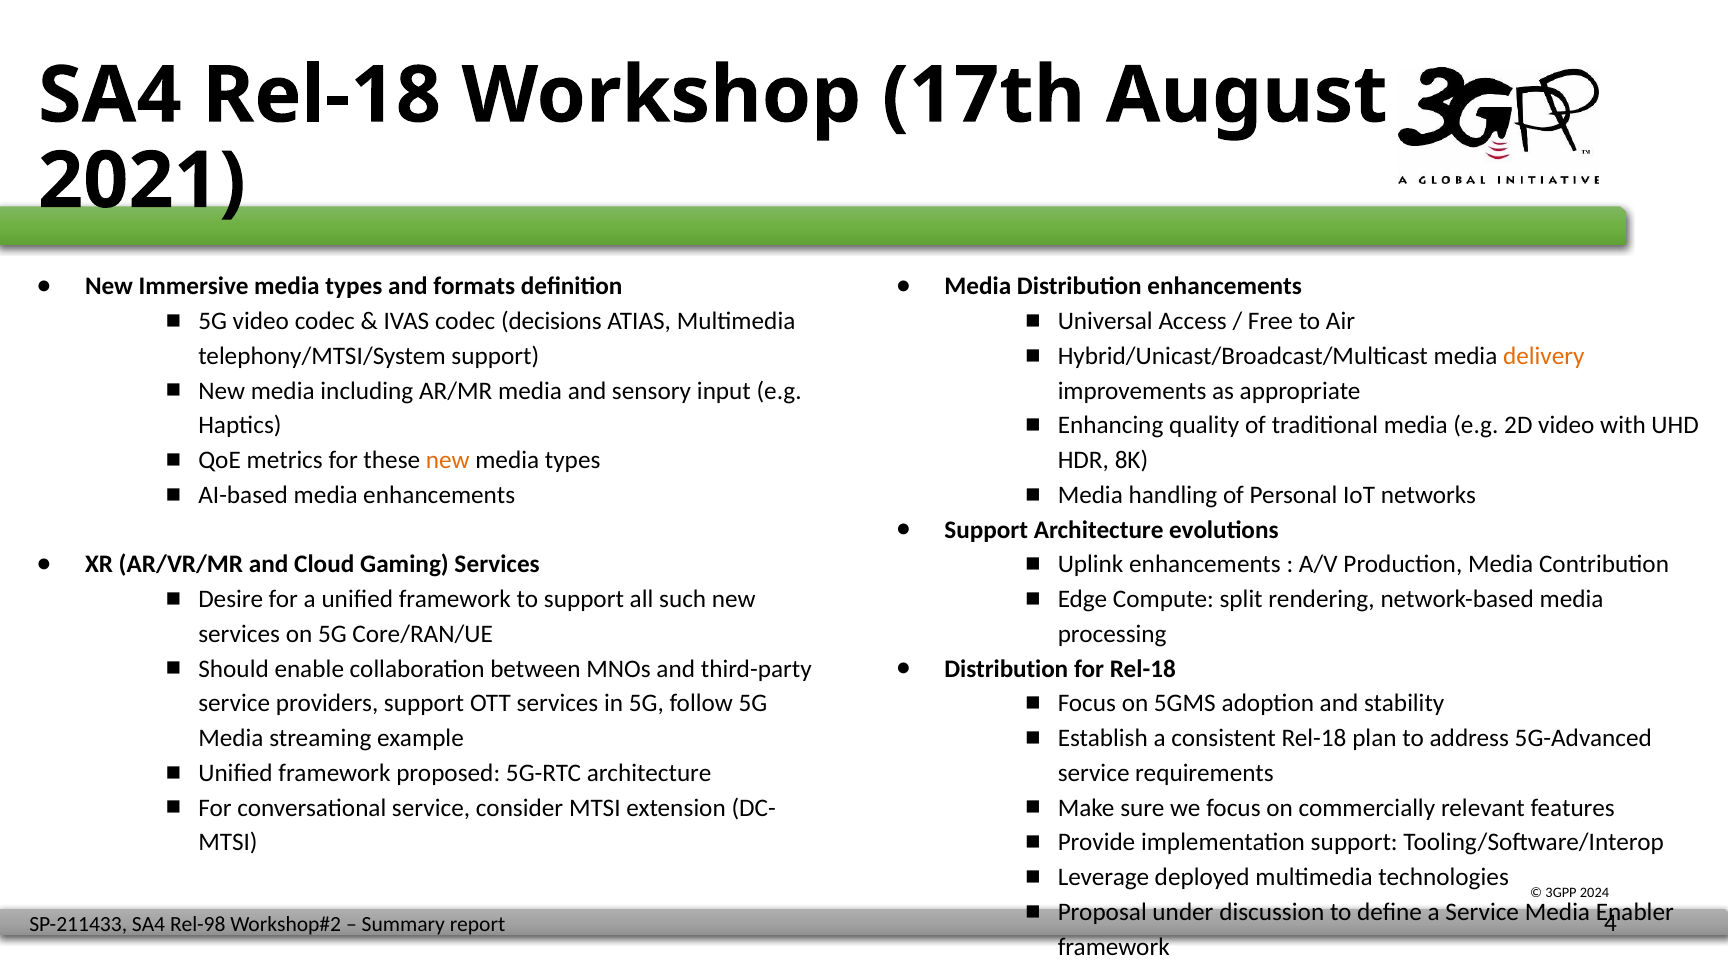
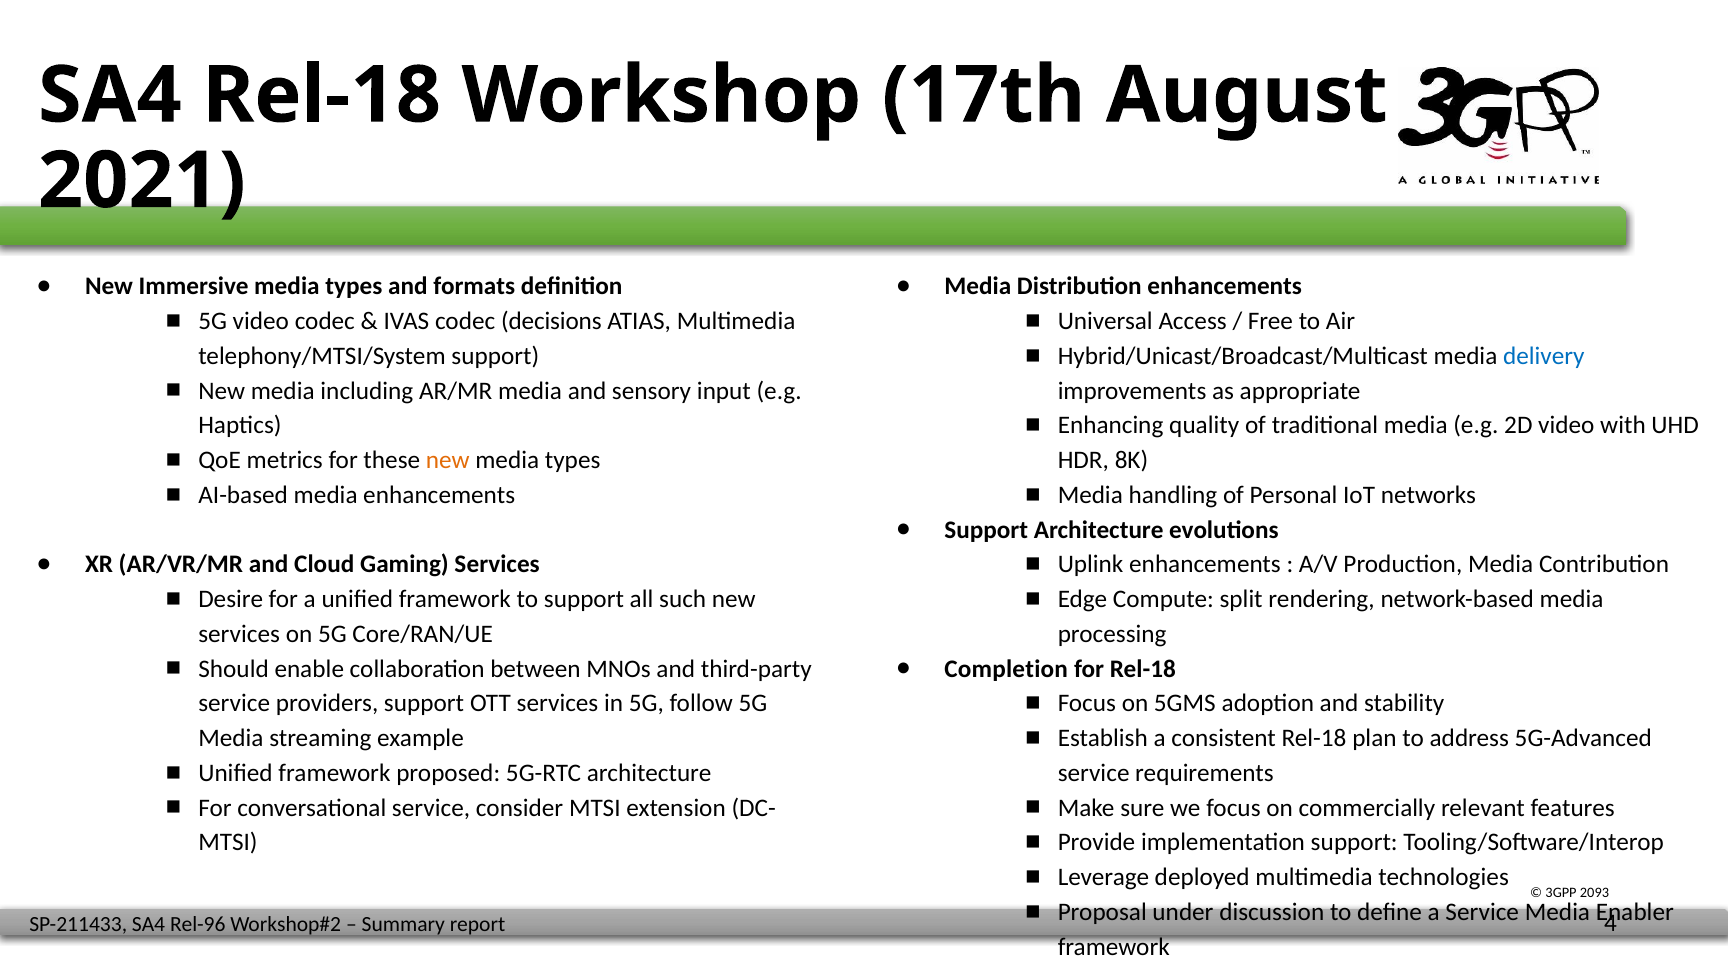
delivery colour: orange -> blue (1544, 356)
Distribution: Distribution -> Completion (1006, 669)
2024: 2024 -> 2093 (1595, 893)
Rel-98: Rel-98 -> Rel-96 (198, 924)
